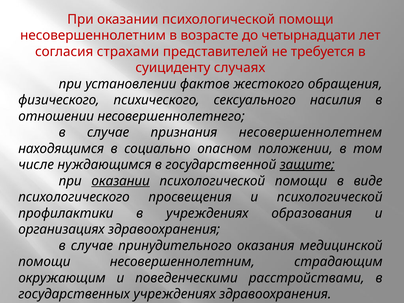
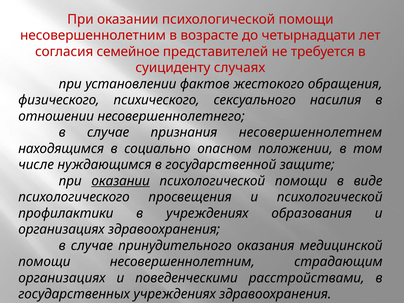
страхами: страхами -> семейное (128, 52)
защите underline: present -> none (307, 165)
окружающим: окружающим -> организациях (62, 278)
